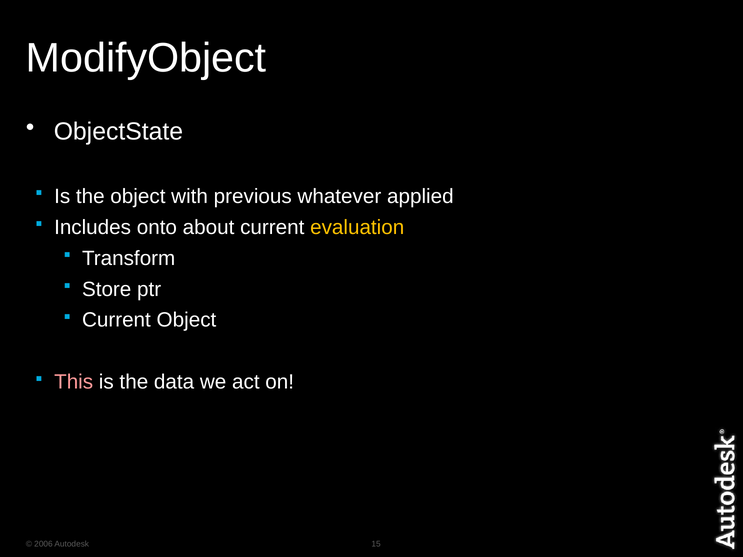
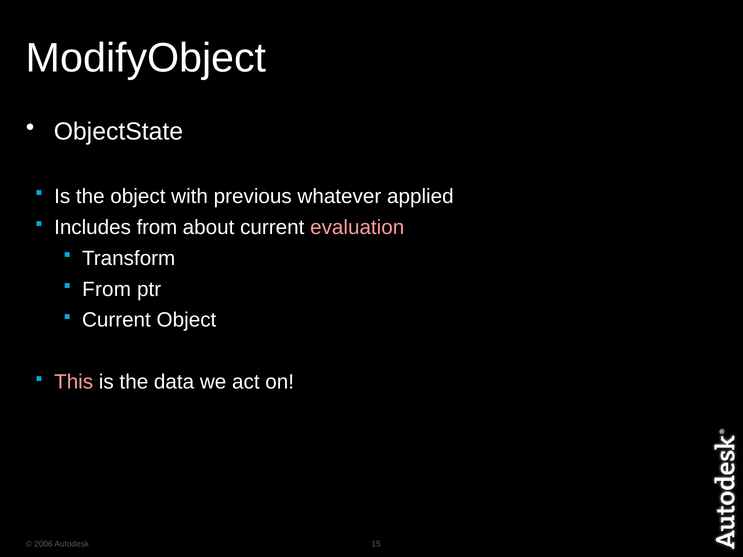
Includes onto: onto -> from (157, 227)
evaluation colour: yellow -> pink (357, 227)
Store: Store -> From (107, 289)
